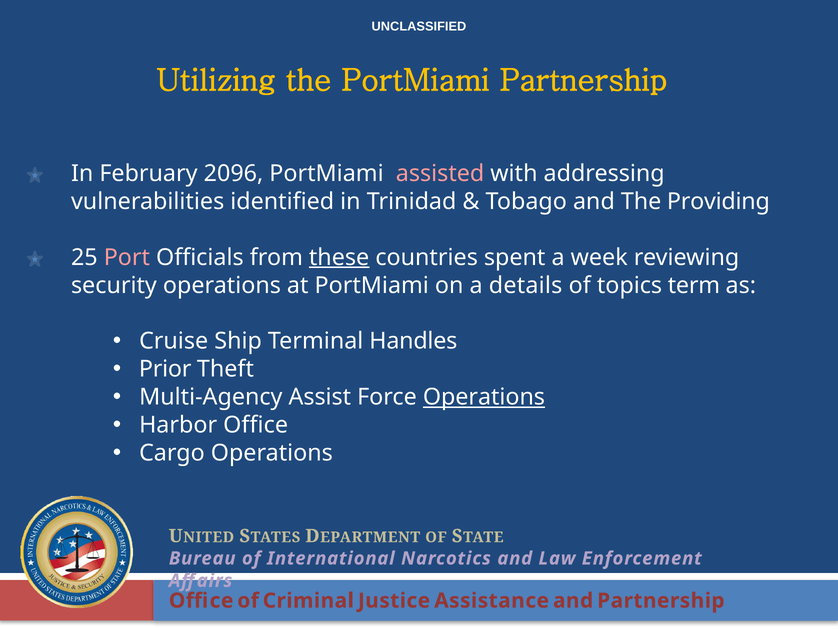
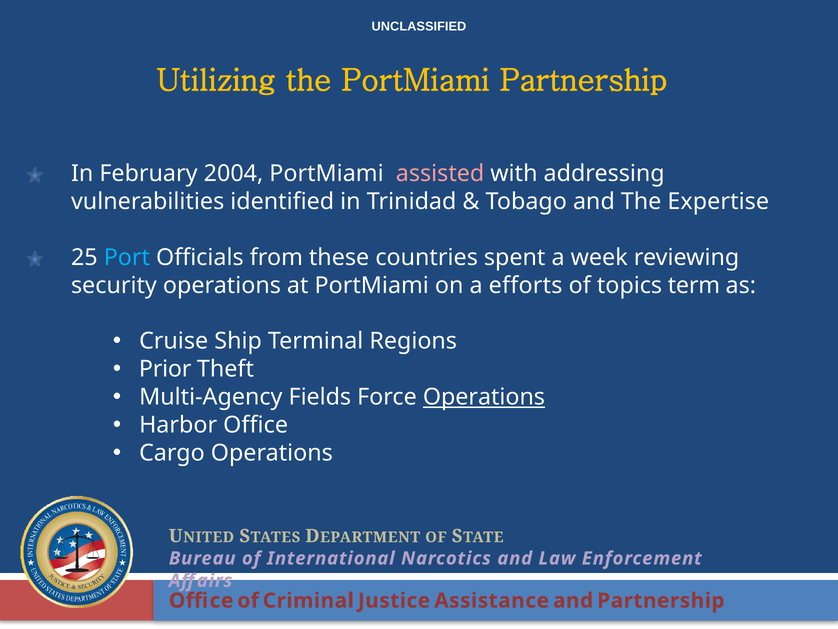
2096: 2096 -> 2004 (234, 173)
Providing: Providing -> Expertise (718, 201)
Port colour: pink -> light blue (127, 257)
these underline: present -> none (339, 257)
details: details -> efforts (526, 285)
Handles: Handles -> Regions (413, 341)
Assist: Assist -> Fields (320, 397)
